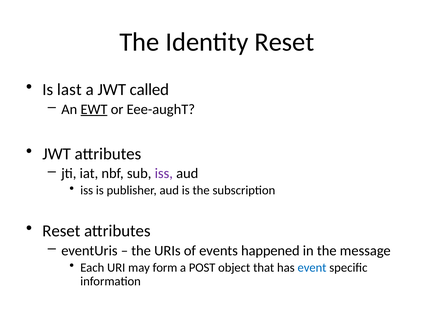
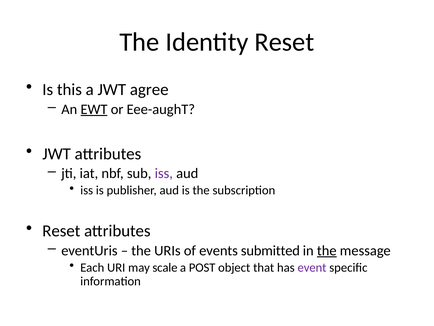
last: last -> this (69, 89)
called: called -> agree (149, 89)
happened: happened -> submitted (270, 250)
the underline: none -> present (327, 250)
form: form -> scale (165, 267)
event colour: blue -> purple (312, 267)
